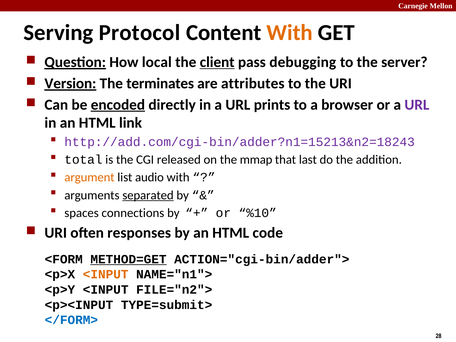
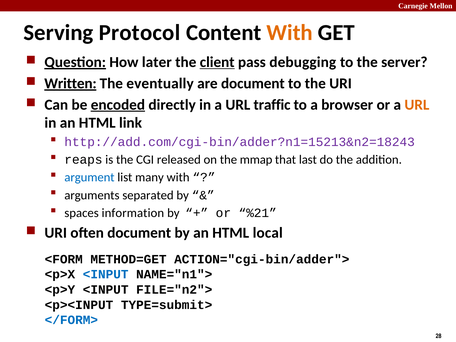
local: local -> later (157, 62)
Version: Version -> Written (70, 83)
terminates: terminates -> eventually (160, 83)
are attributes: attributes -> document (253, 83)
prints: prints -> traffic (272, 105)
URL colour: purple -> orange (417, 105)
total: total -> reaps (83, 160)
argument colour: orange -> blue (89, 177)
audio: audio -> many (149, 177)
separated underline: present -> none (148, 195)
connections: connections -> information (133, 213)
%10: %10 -> %21 (258, 213)
often responses: responses -> document (139, 233)
code: code -> local (268, 233)
METHOD=GET underline: present -> none (129, 259)
<INPUT colour: orange -> blue (106, 274)
